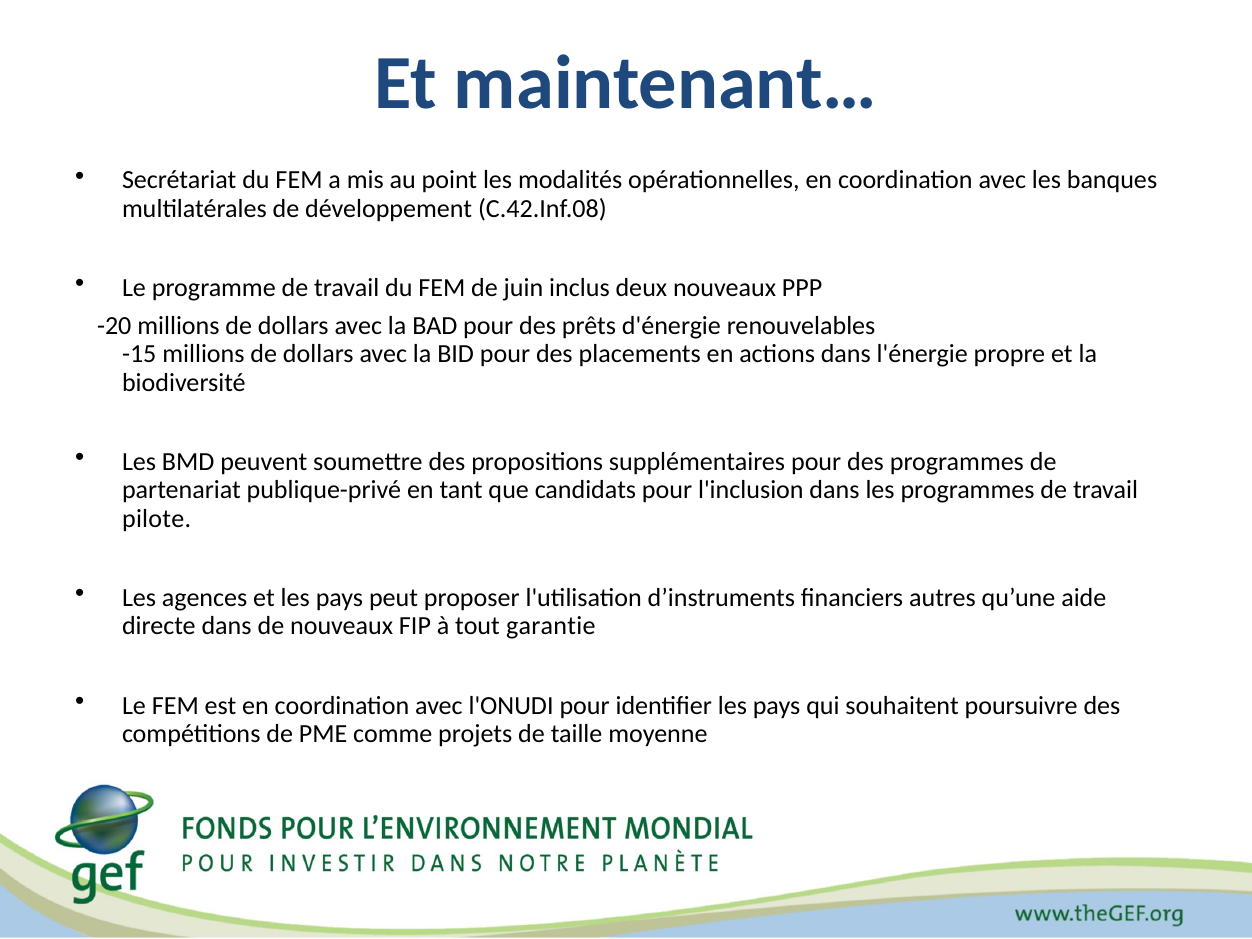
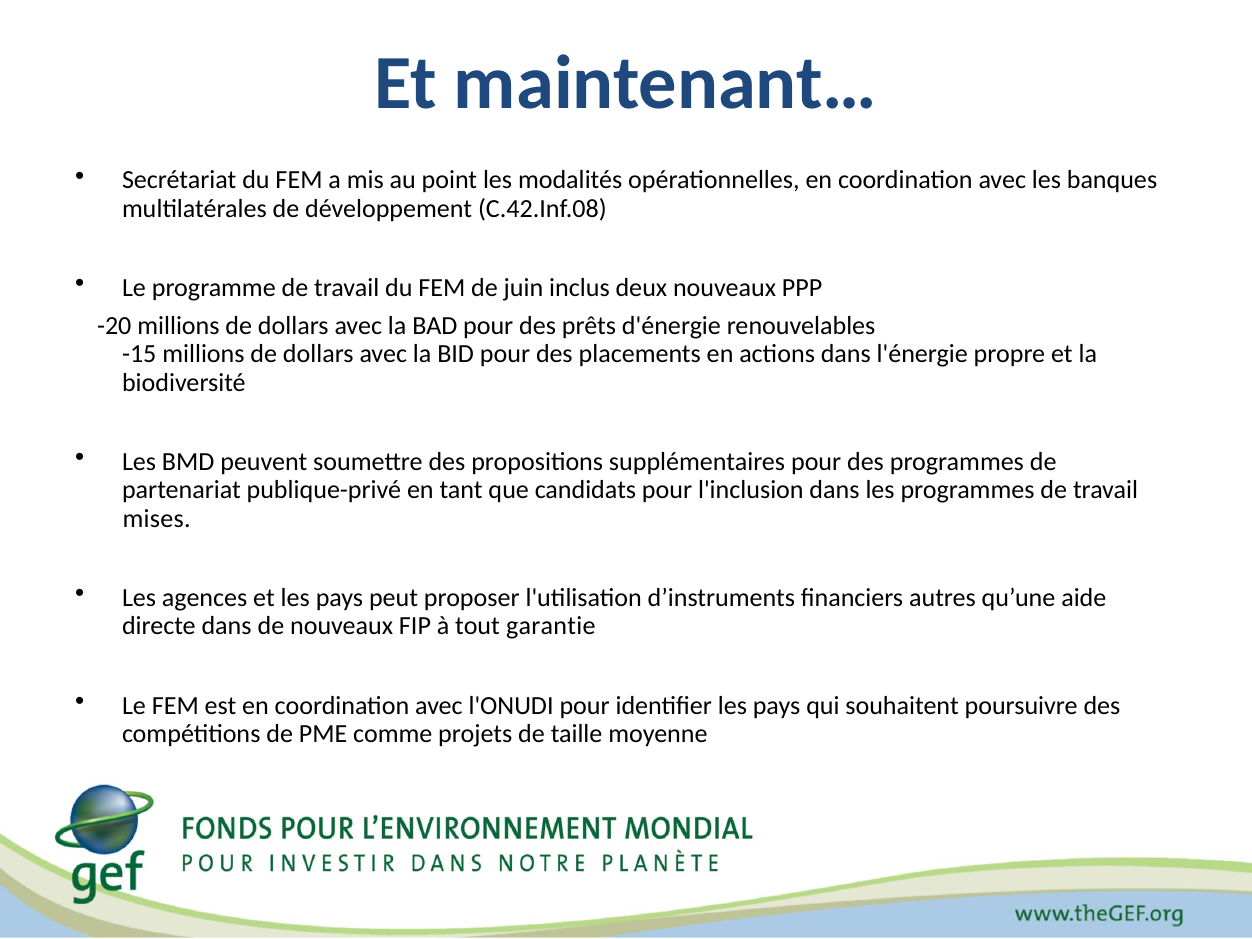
pilote: pilote -> mises (157, 518)
